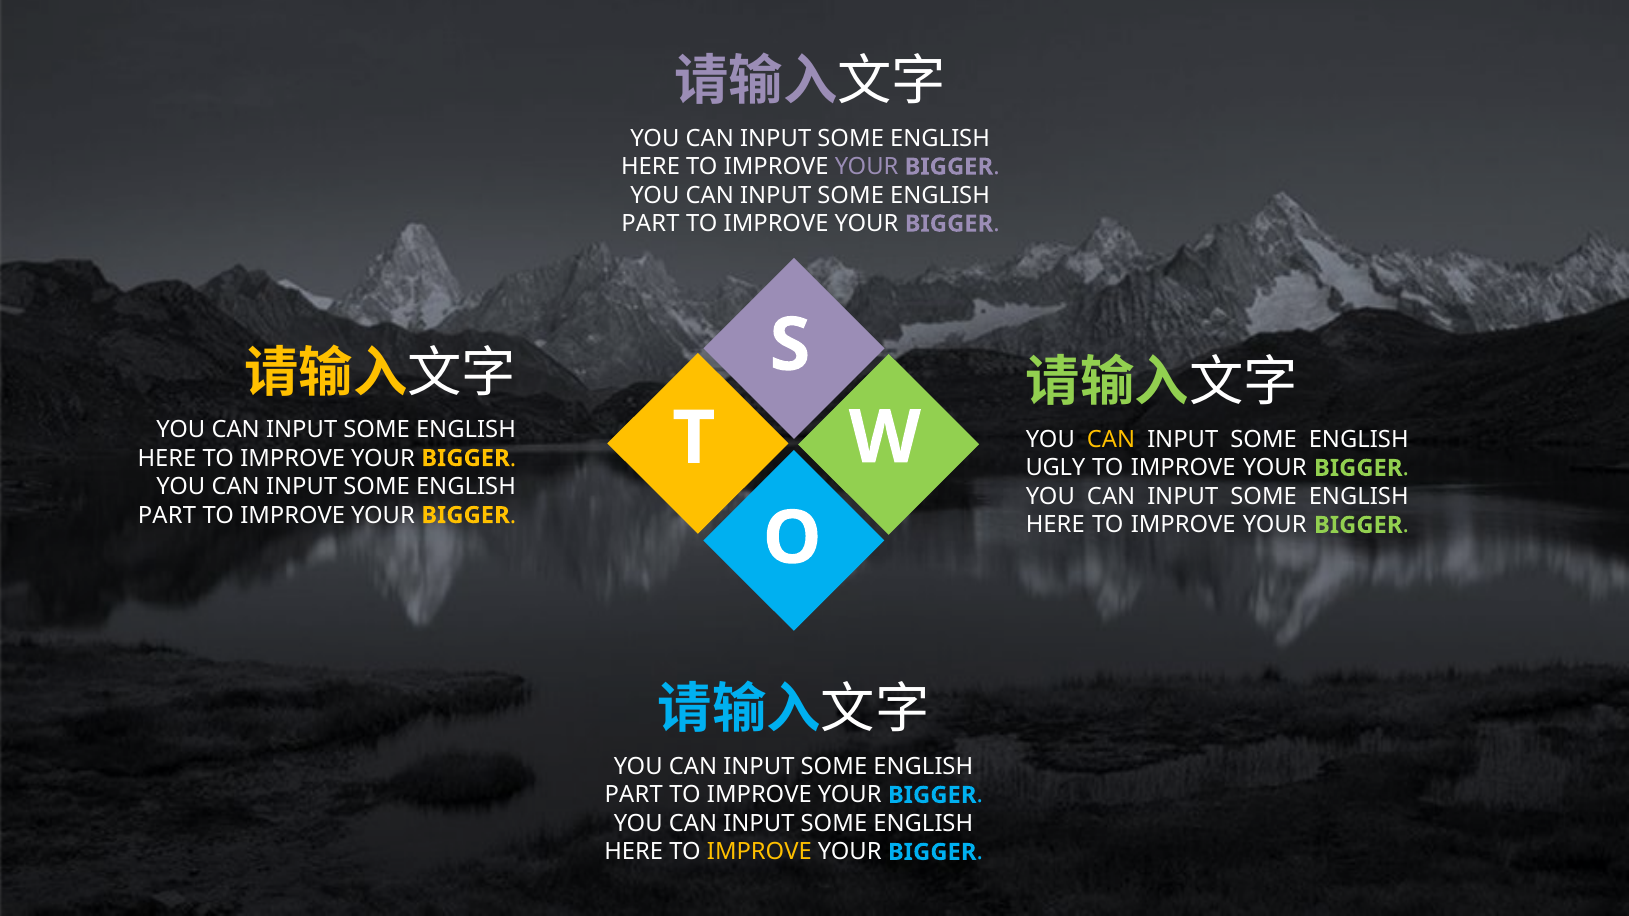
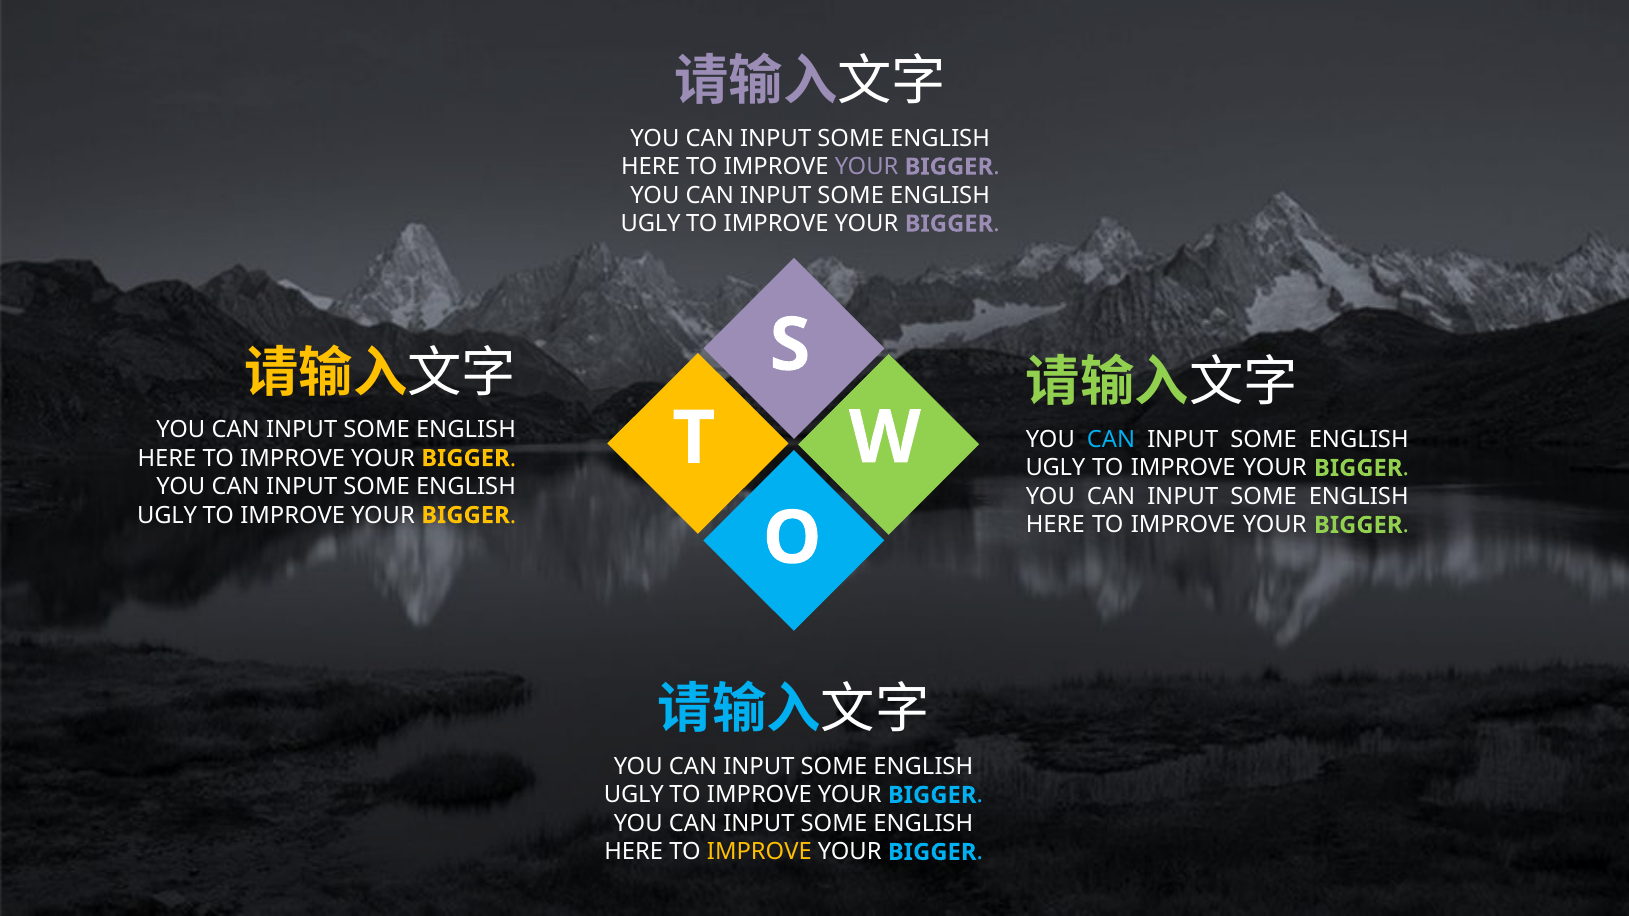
PART: PART -> UGLY (651, 224)
CAN colour: yellow -> light blue (1111, 440)
PART: PART -> UGLY (167, 515)
PART: PART -> UGLY (634, 795)
